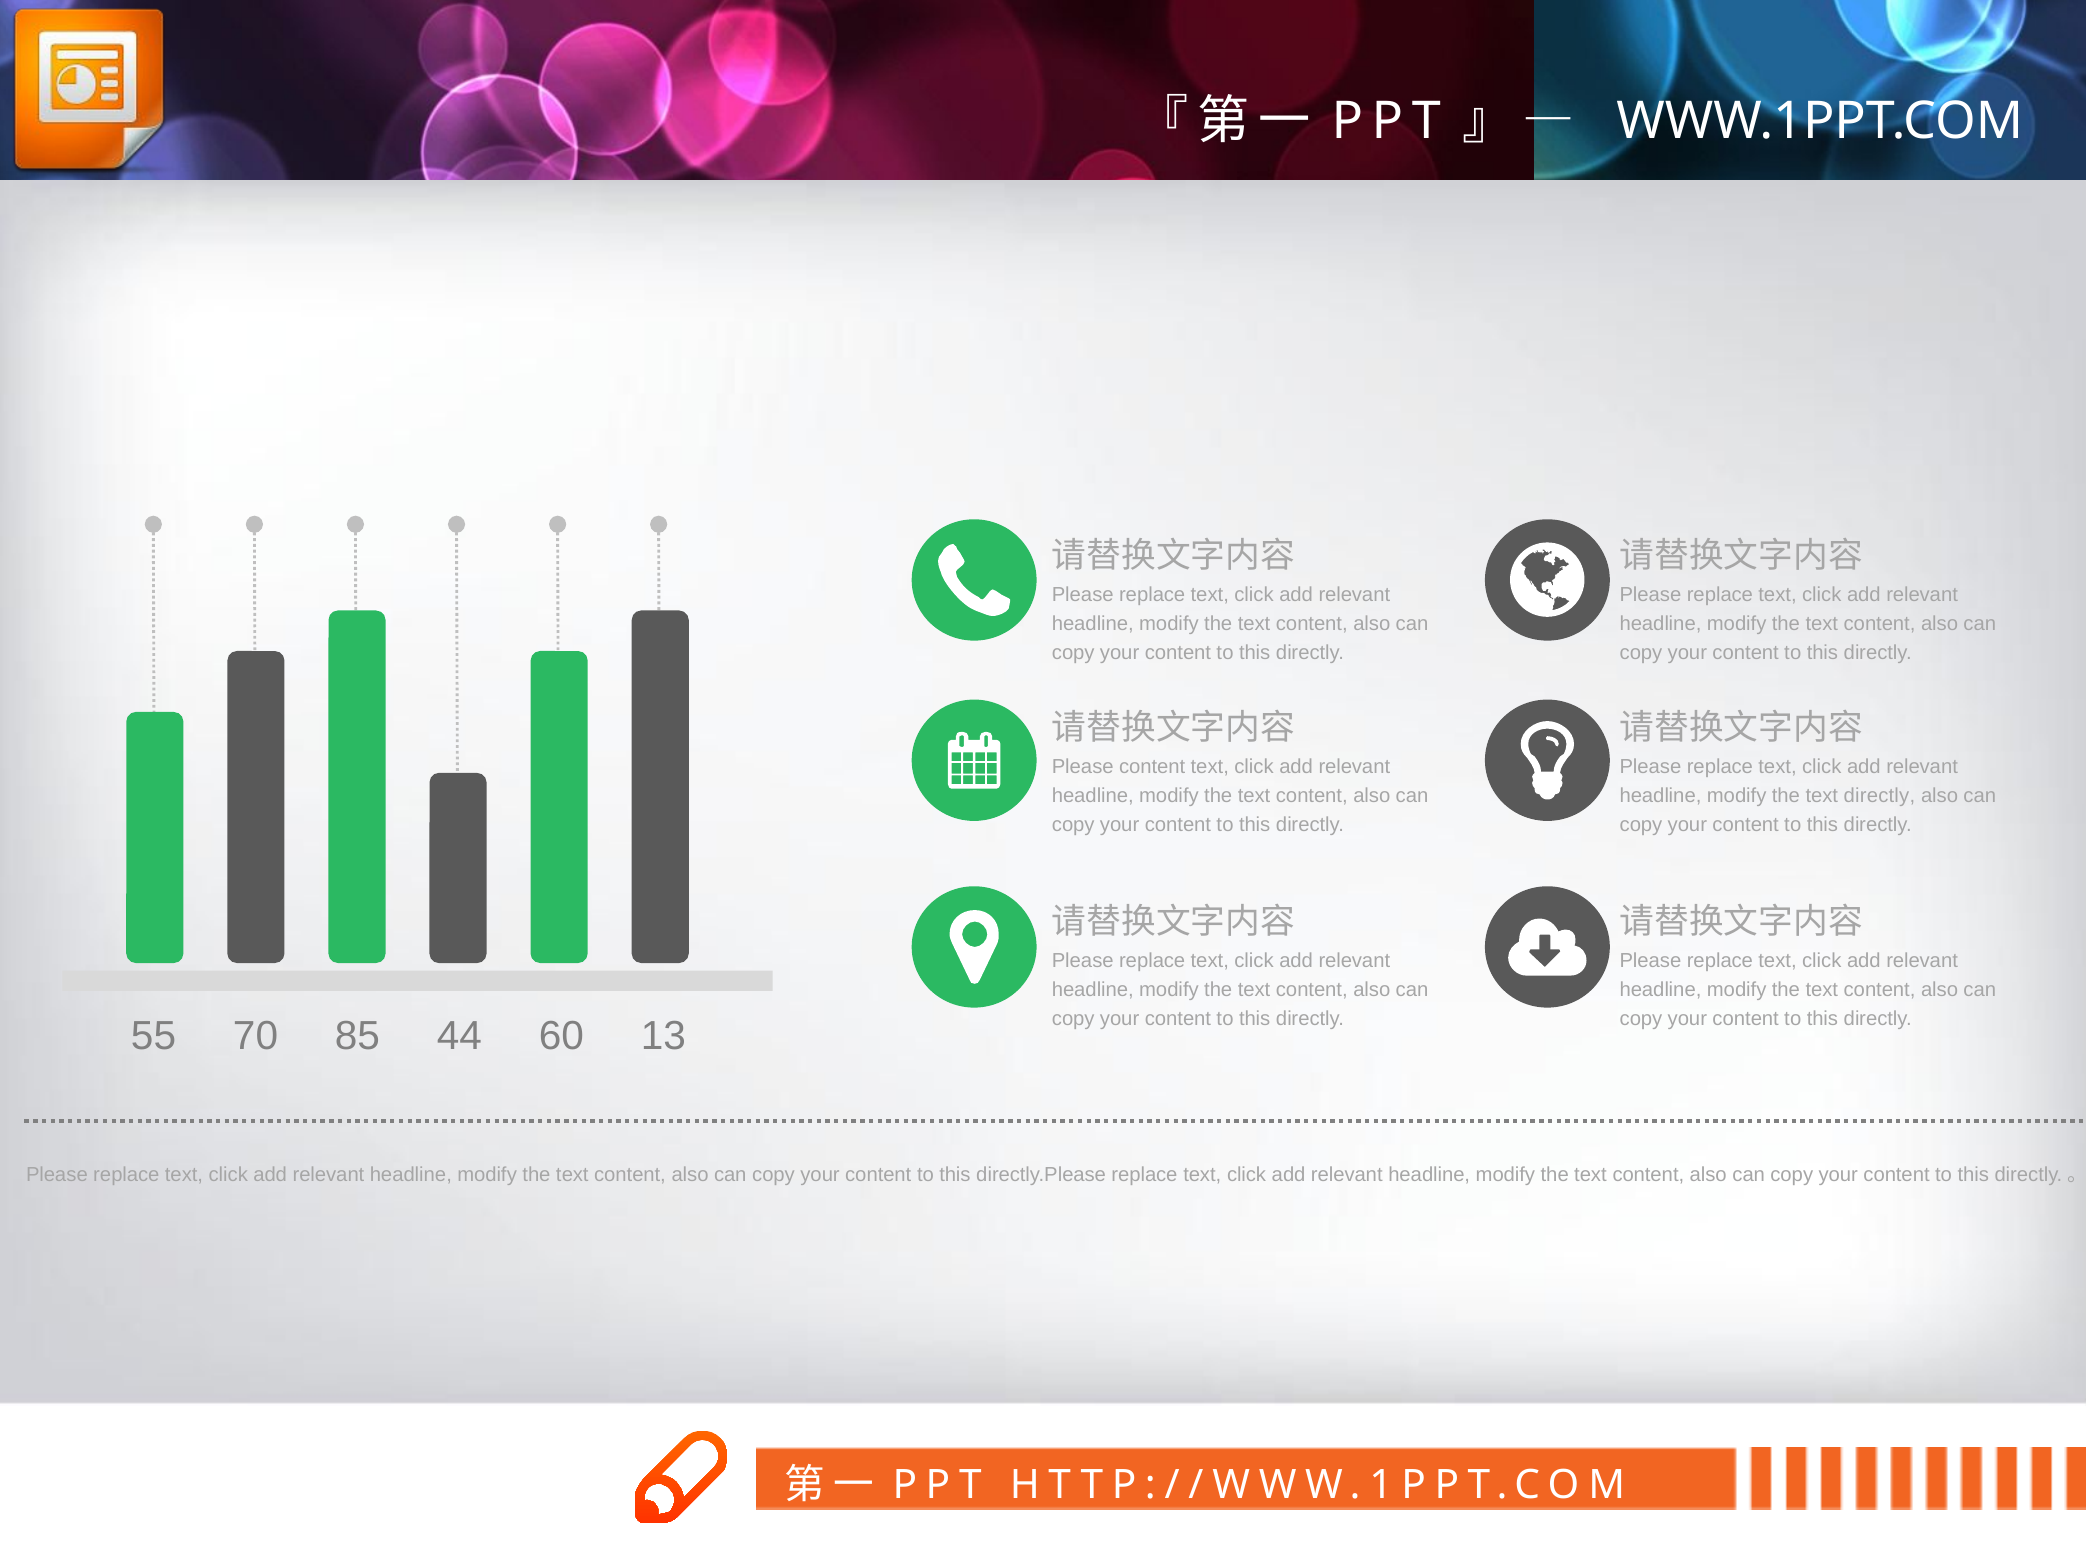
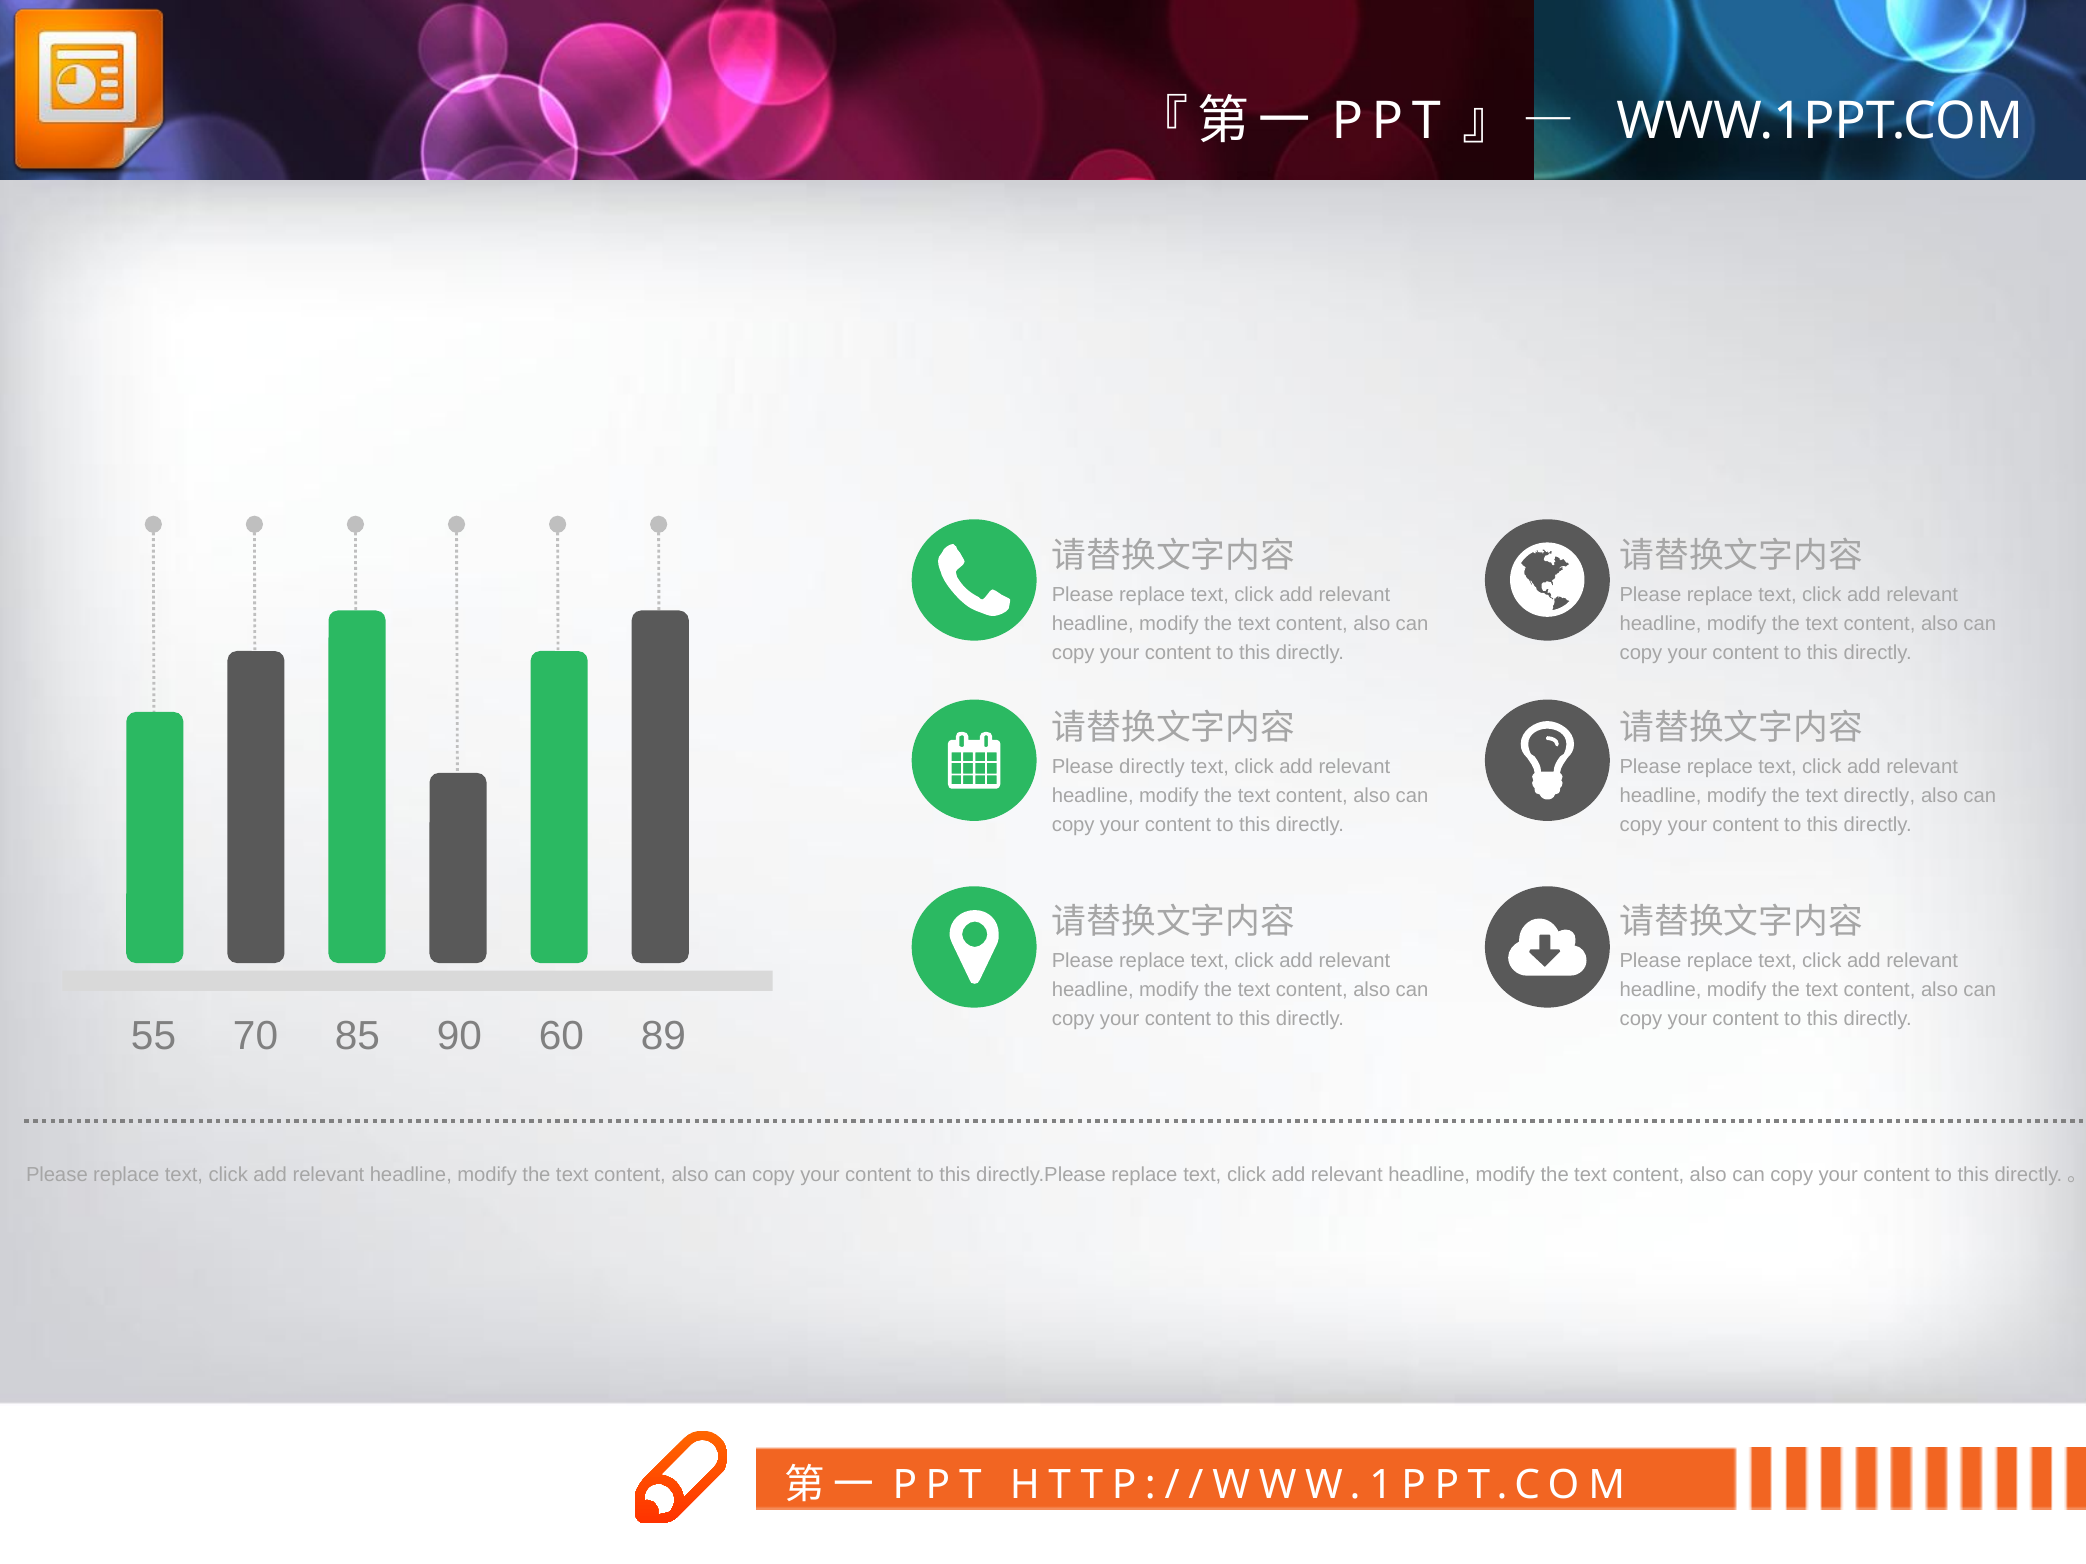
Please content: content -> directly (1152, 767)
44: 44 -> 90 (459, 1036)
13: 13 -> 89 (663, 1036)
